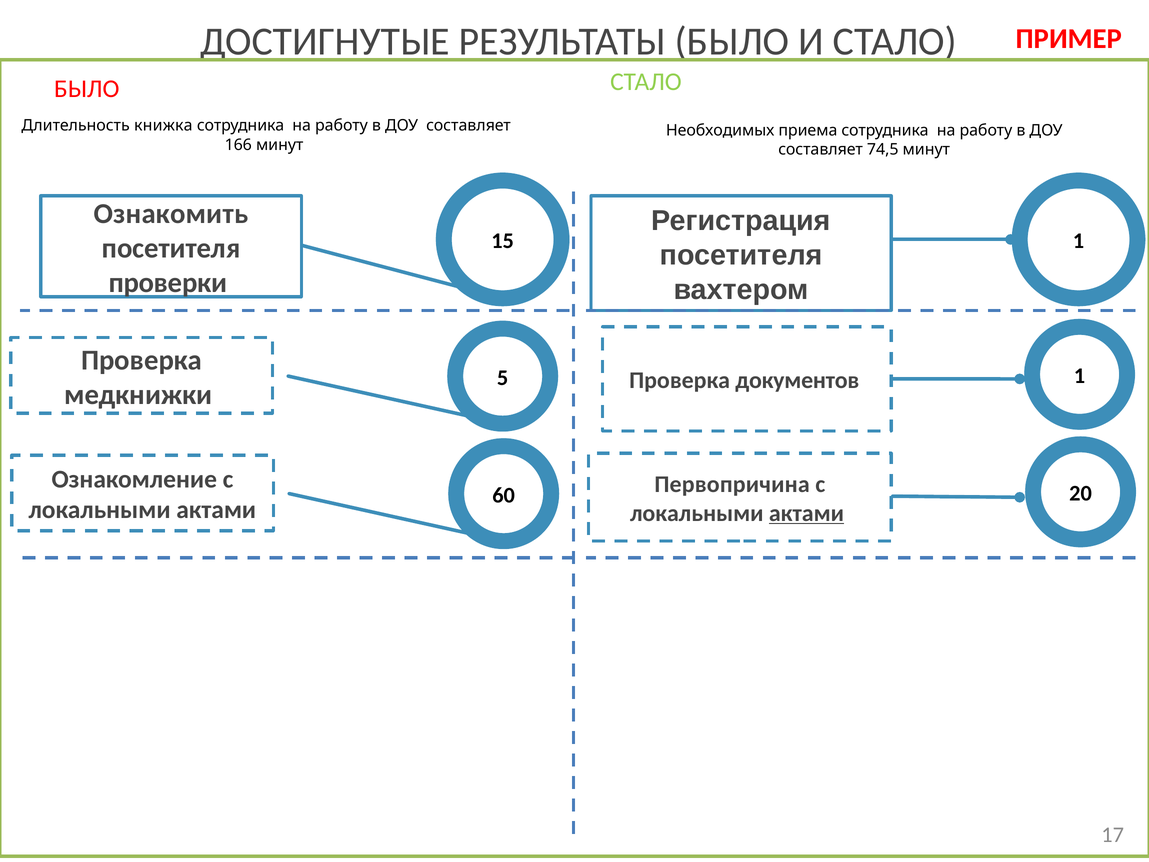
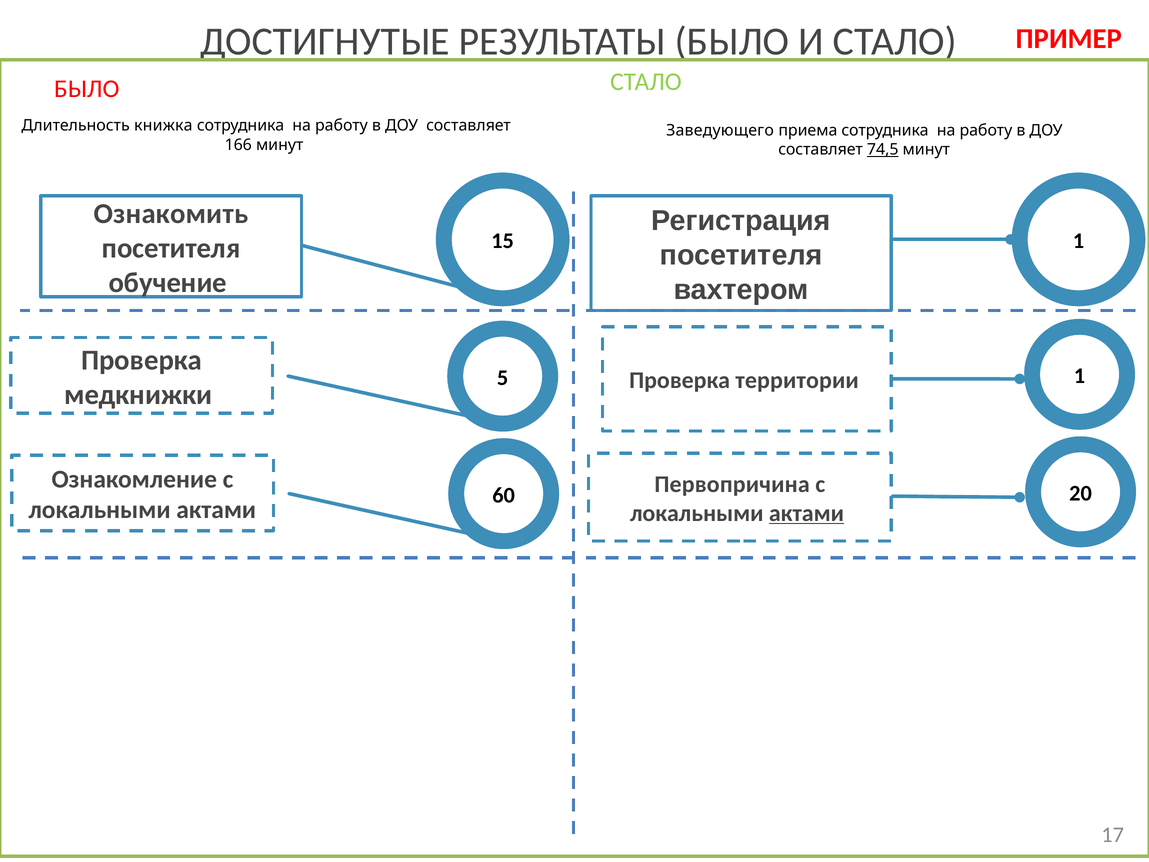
Необходимых: Необходимых -> Заведующего (720, 130)
74,5 underline: none -> present (883, 150)
проверки: проверки -> обучение (168, 283)
документов: документов -> территории (797, 380)
